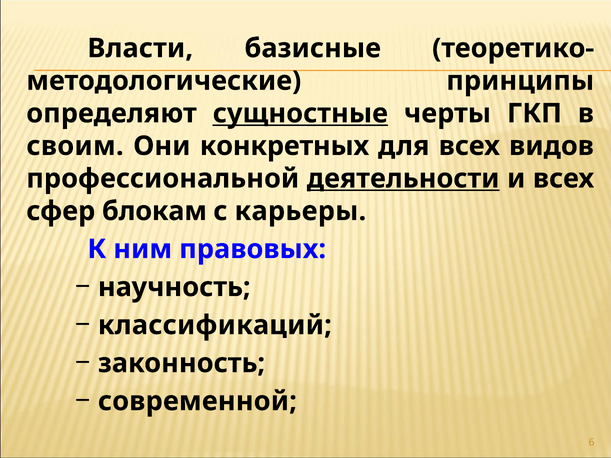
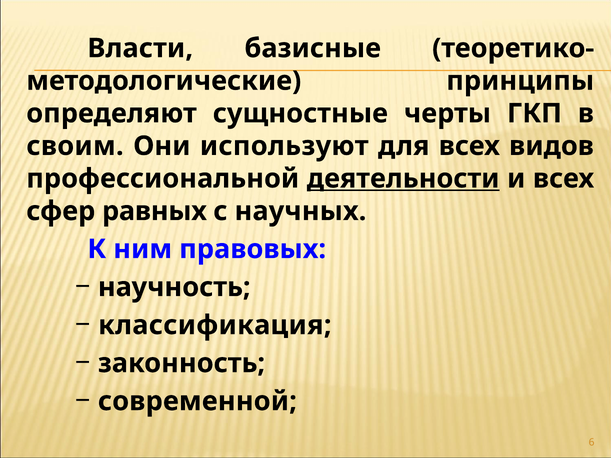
сущностные underline: present -> none (300, 113)
конкретных: конкретных -> используют (284, 146)
блокам: блокам -> равных (154, 211)
карьеры: карьеры -> научных (300, 211)
классификаций: классификаций -> классификация (215, 325)
